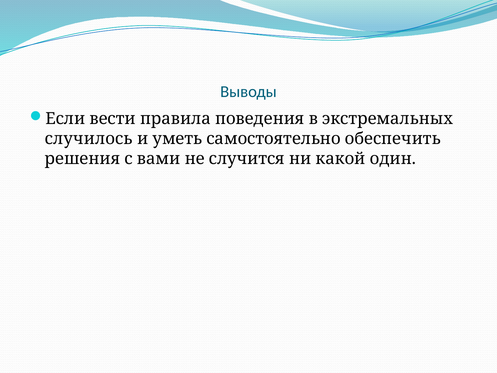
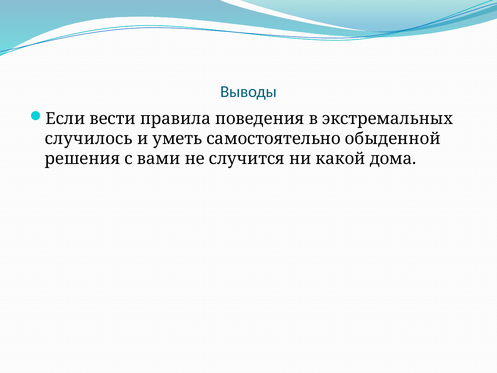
обеспечить: обеспечить -> обыденной (393, 139)
один: один -> дома (393, 159)
